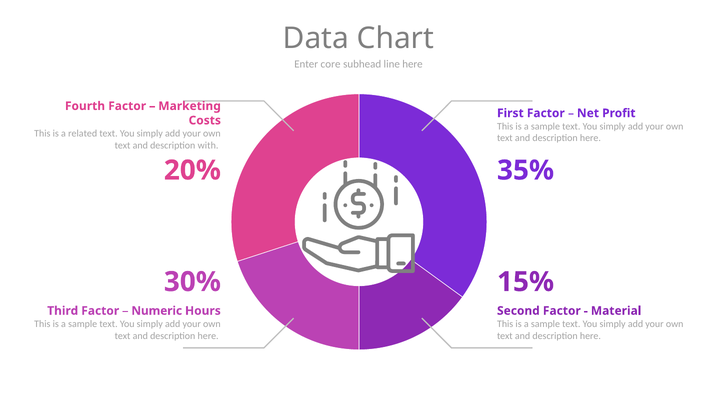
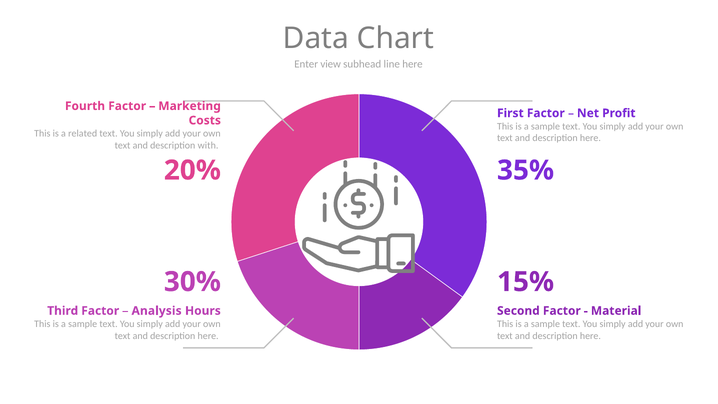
core: core -> view (331, 64)
Numeric: Numeric -> Analysis (157, 311)
